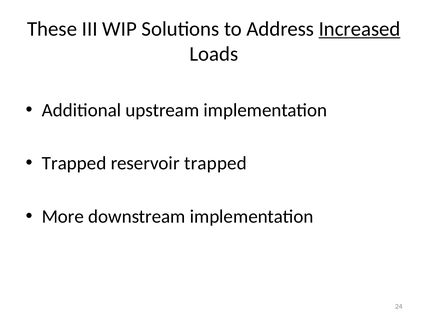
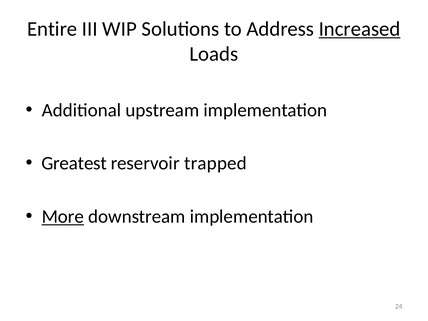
These: These -> Entire (52, 29)
Trapped: Trapped -> Greatest (74, 163)
More underline: none -> present (63, 217)
